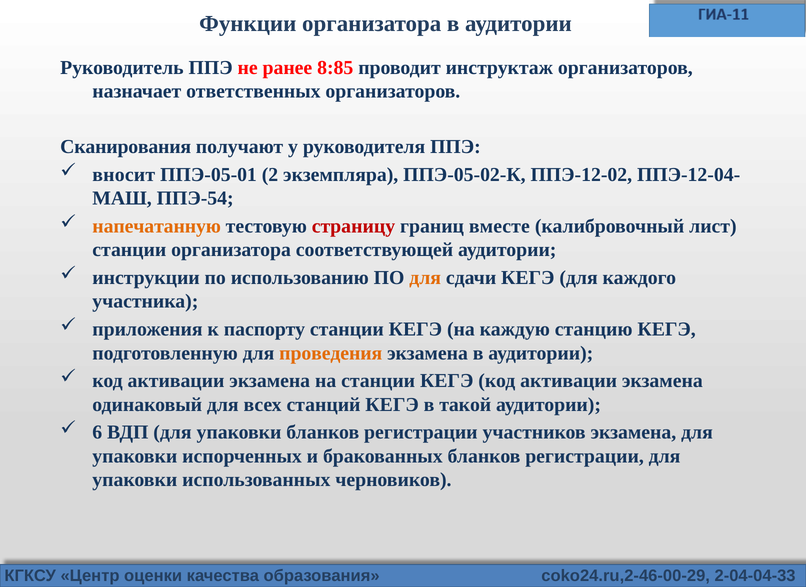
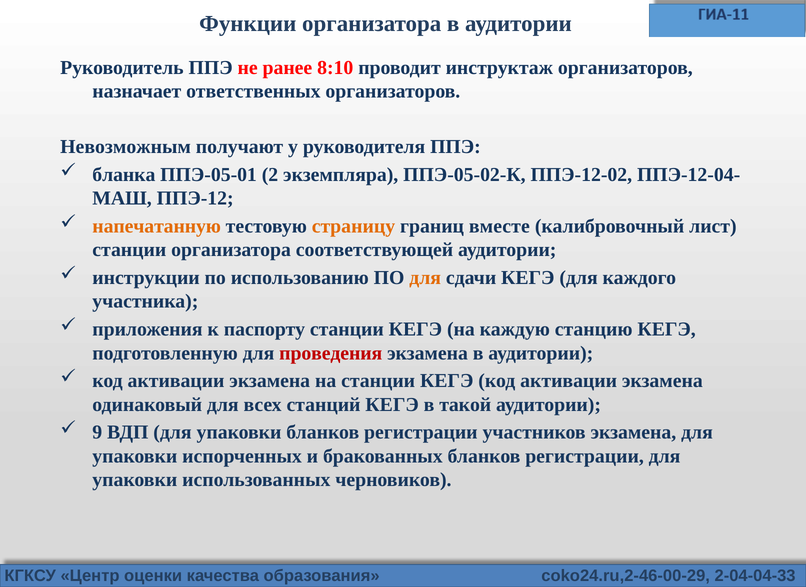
8:85: 8:85 -> 8:10 (335, 68)
Сканирования: Сканирования -> Невозможным (126, 147)
вносит: вносит -> бланка (124, 175)
ППЭ-54: ППЭ-54 -> ППЭ-12 (195, 198)
страницу colour: red -> orange (353, 226)
проведения colour: orange -> red (331, 353)
6: 6 -> 9 (97, 432)
